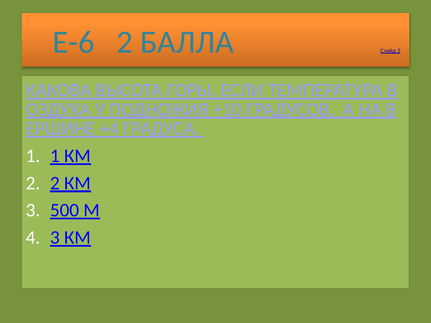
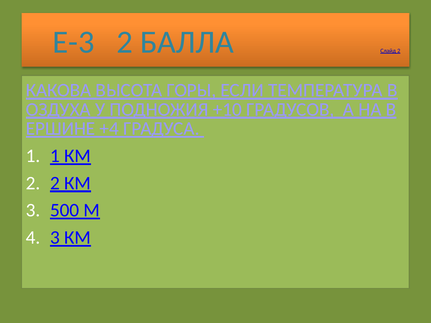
Е-6: Е-6 -> Е-3 (74, 42)
